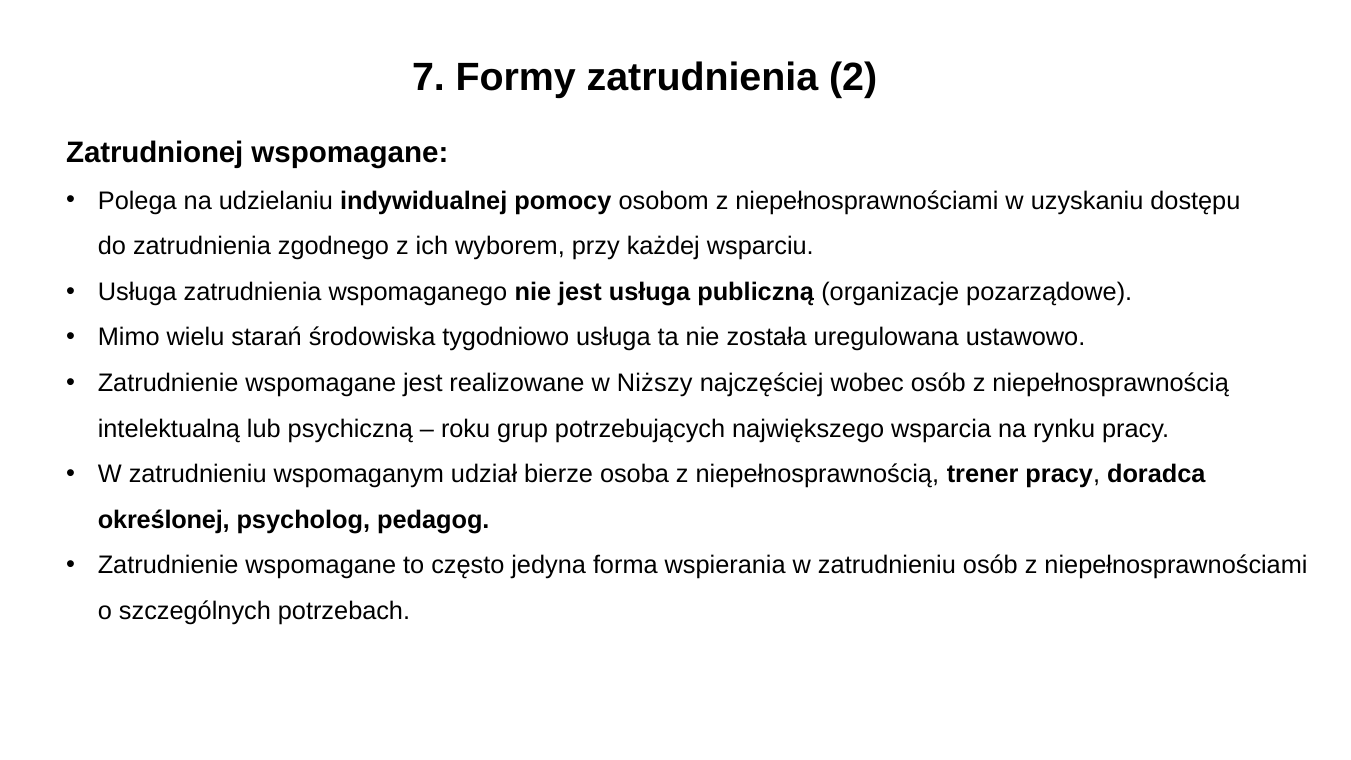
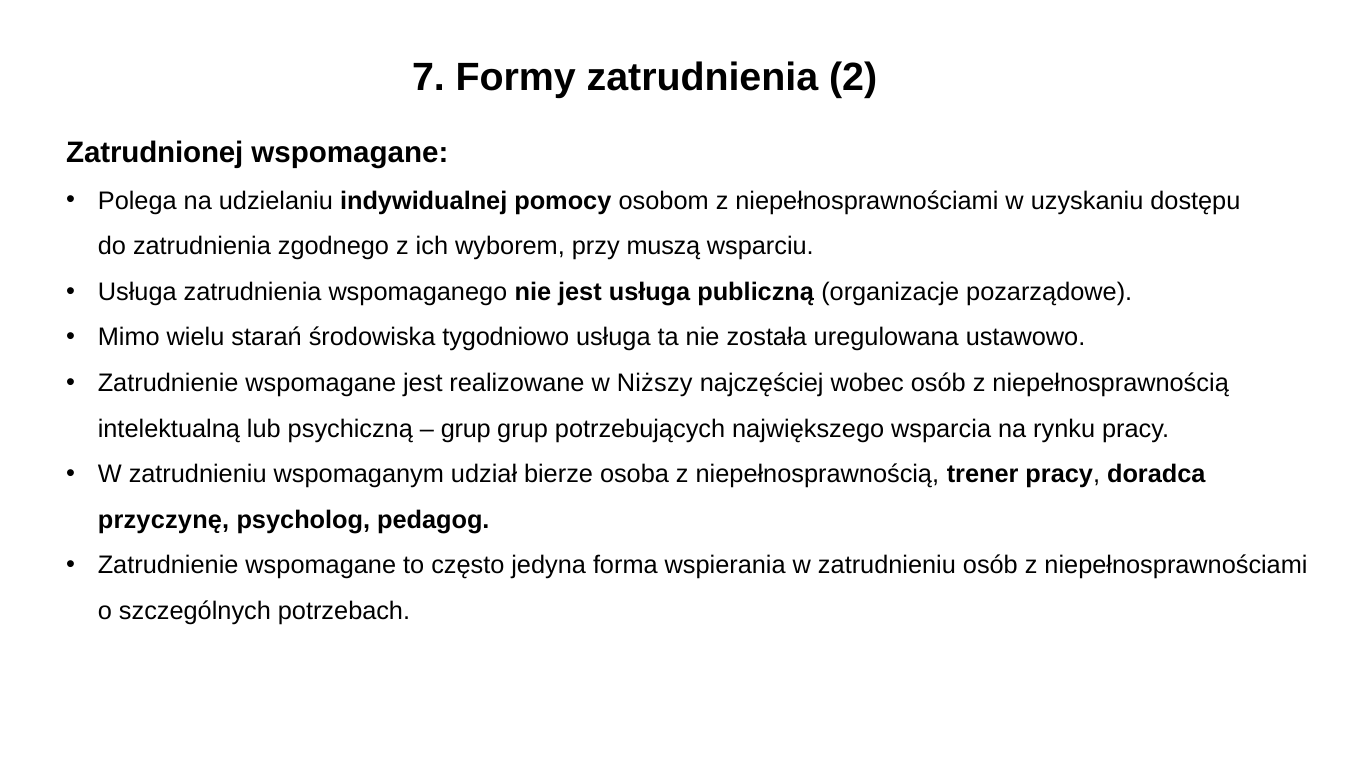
każdej: każdej -> muszą (663, 246)
roku: roku -> grup (466, 429)
określonej: określonej -> przyczynę (164, 520)
